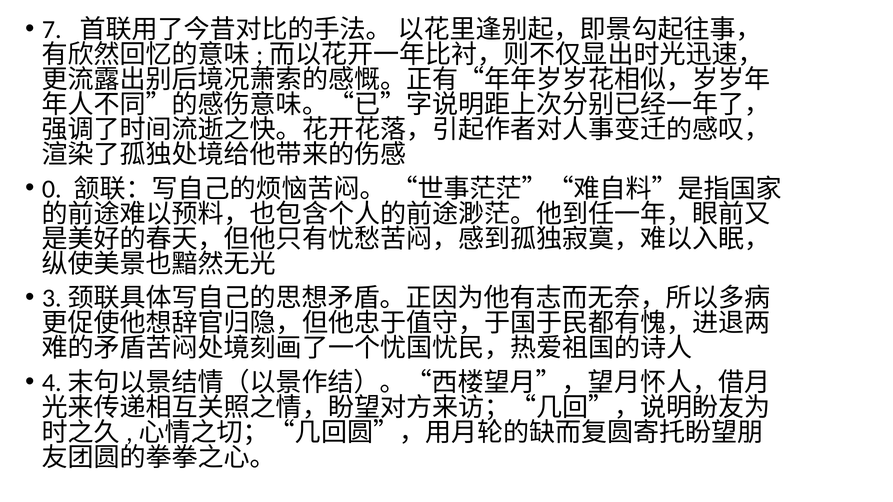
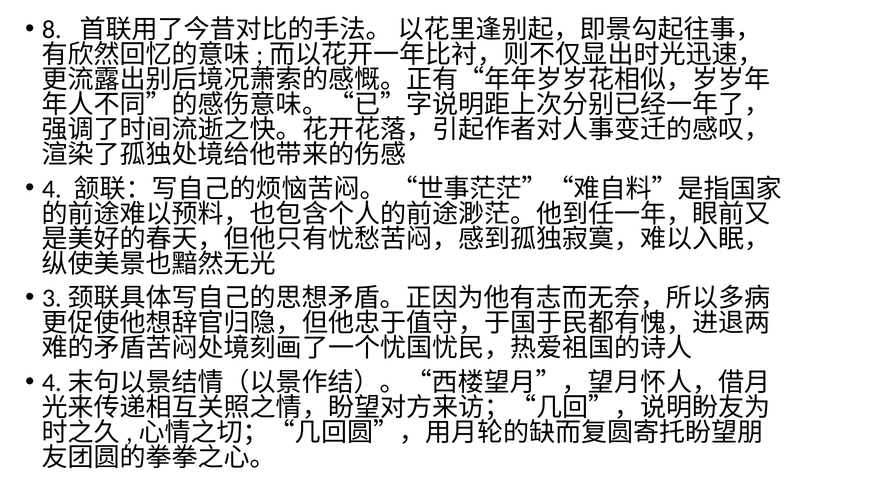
7: 7 -> 8 (52, 30)
0: 0 -> 4 (52, 189)
